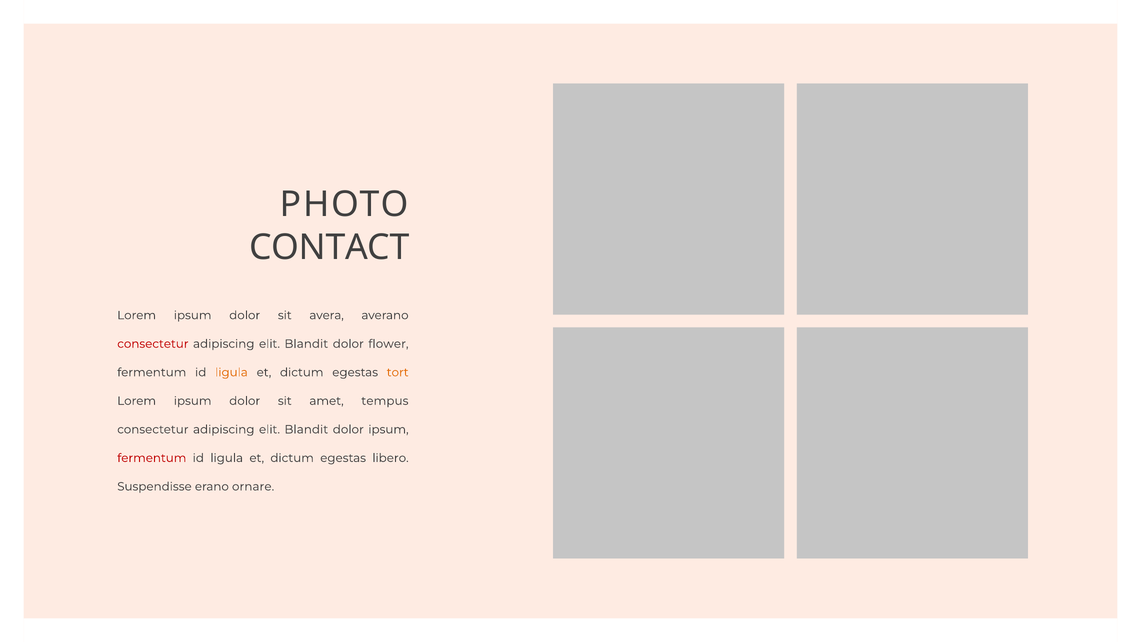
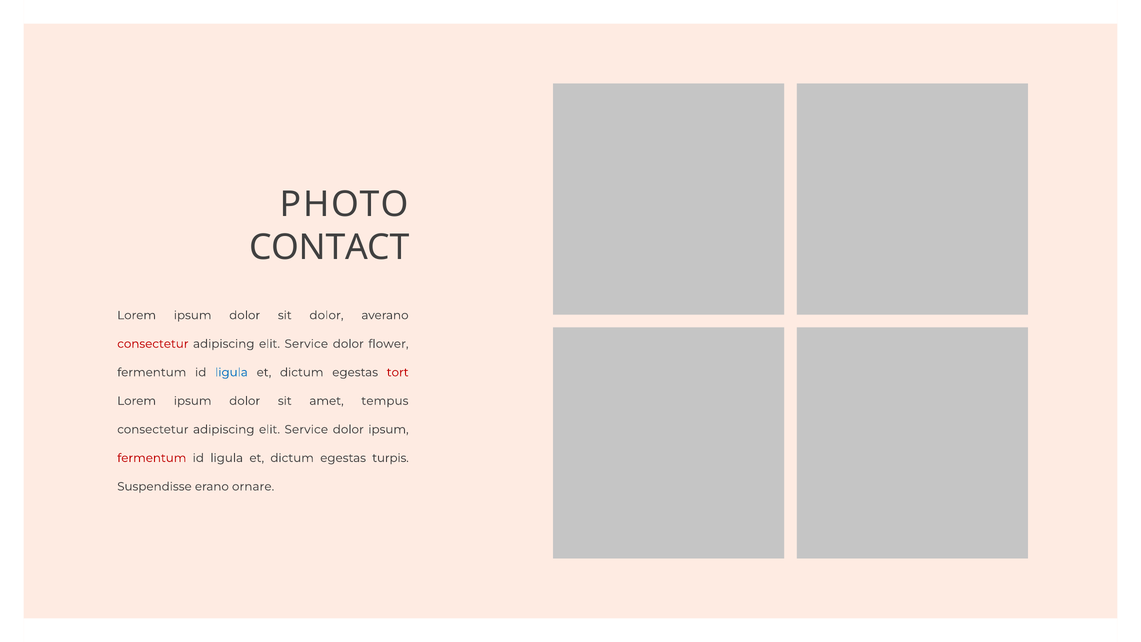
sit avera: avera -> dolor (326, 315)
Blandit: Blandit -> Service (306, 344)
ligula colour: orange -> blue (231, 372)
tort colour: orange -> red (398, 372)
Blandit: Blandit -> Service (306, 429)
libero: libero -> turpis (391, 458)
